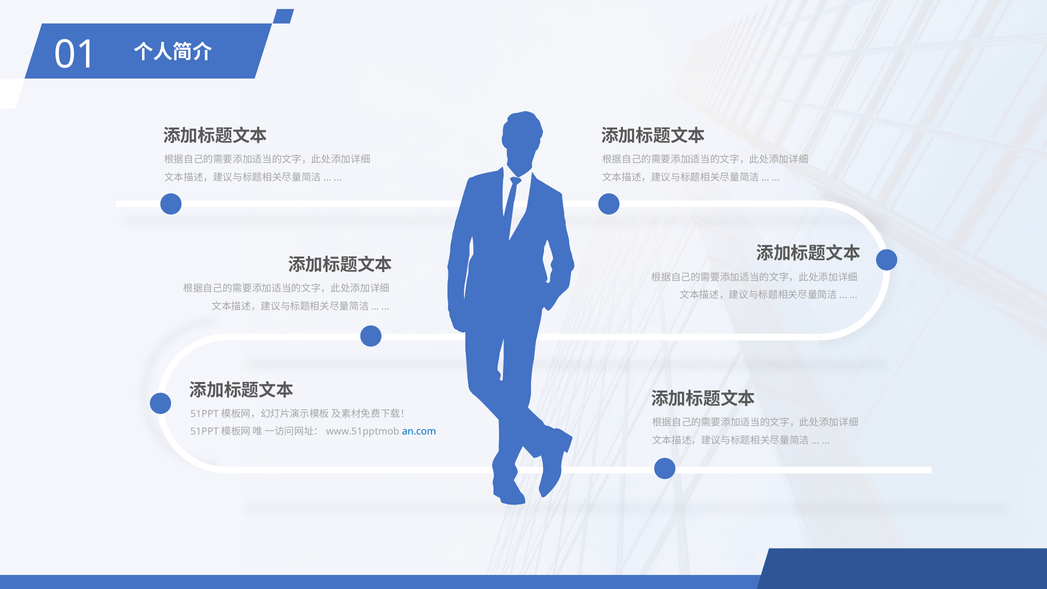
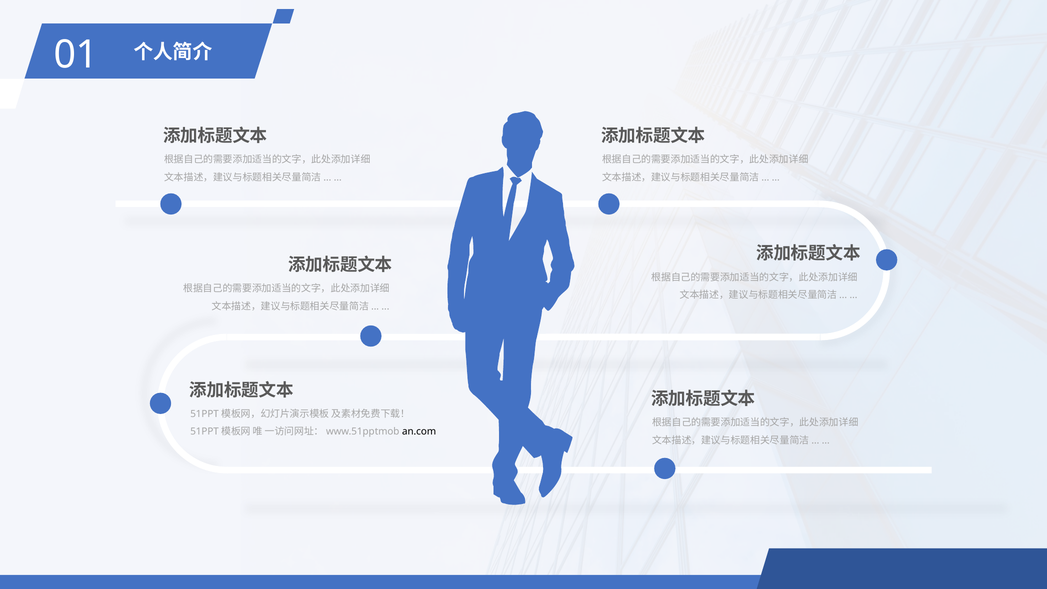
an.com colour: blue -> black (419, 432)
